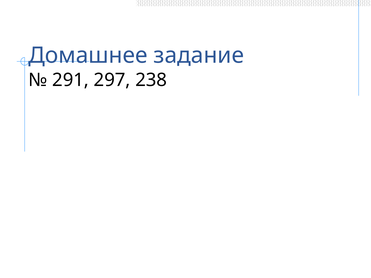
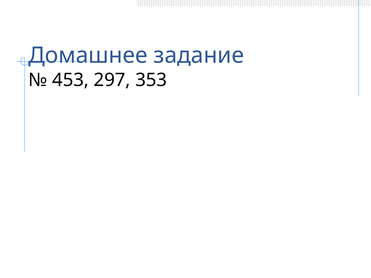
291: 291 -> 453 (71, 80)
238: 238 -> 353 (151, 80)
